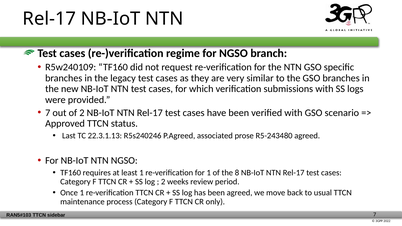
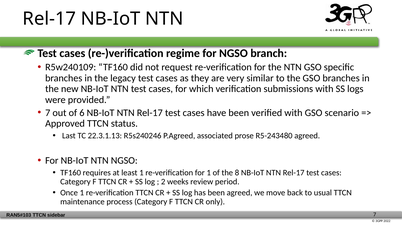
of 2: 2 -> 6 (82, 113)
